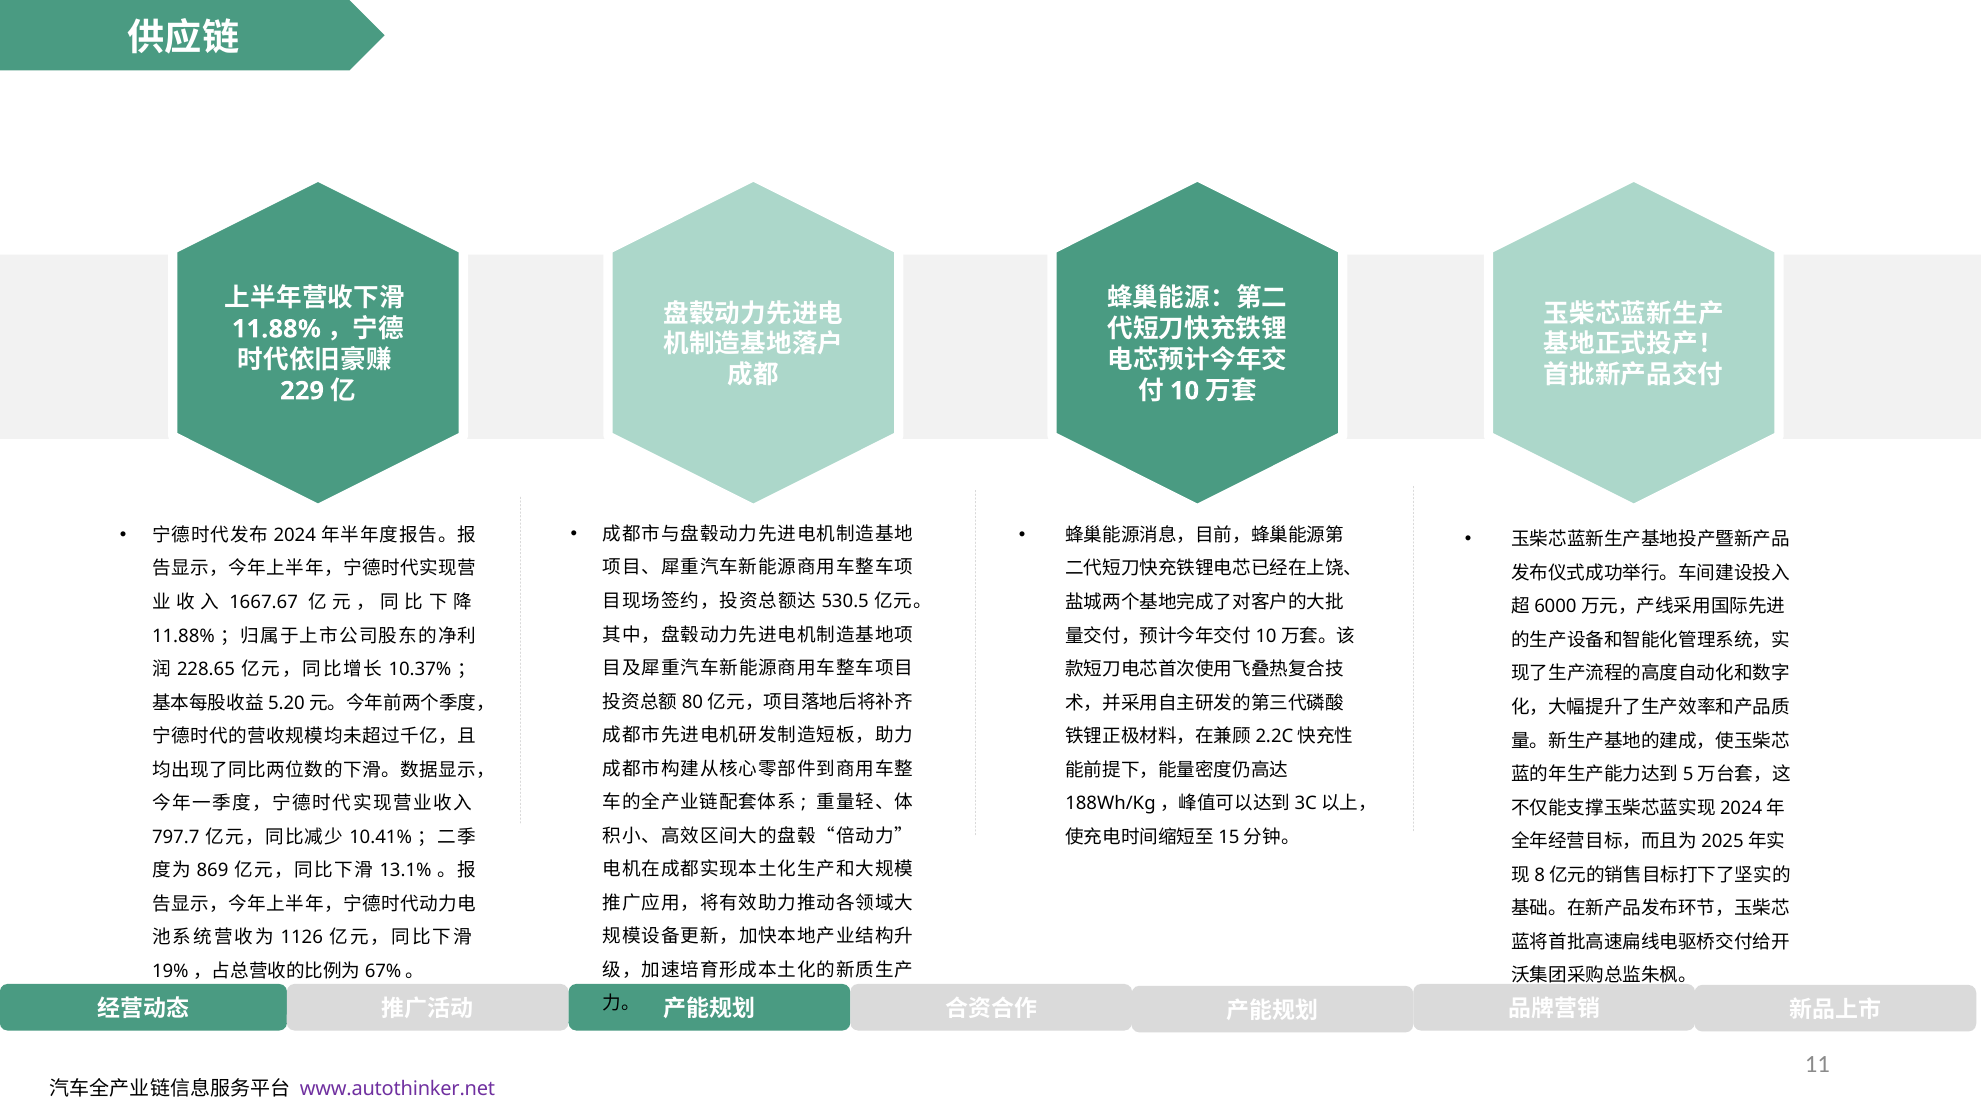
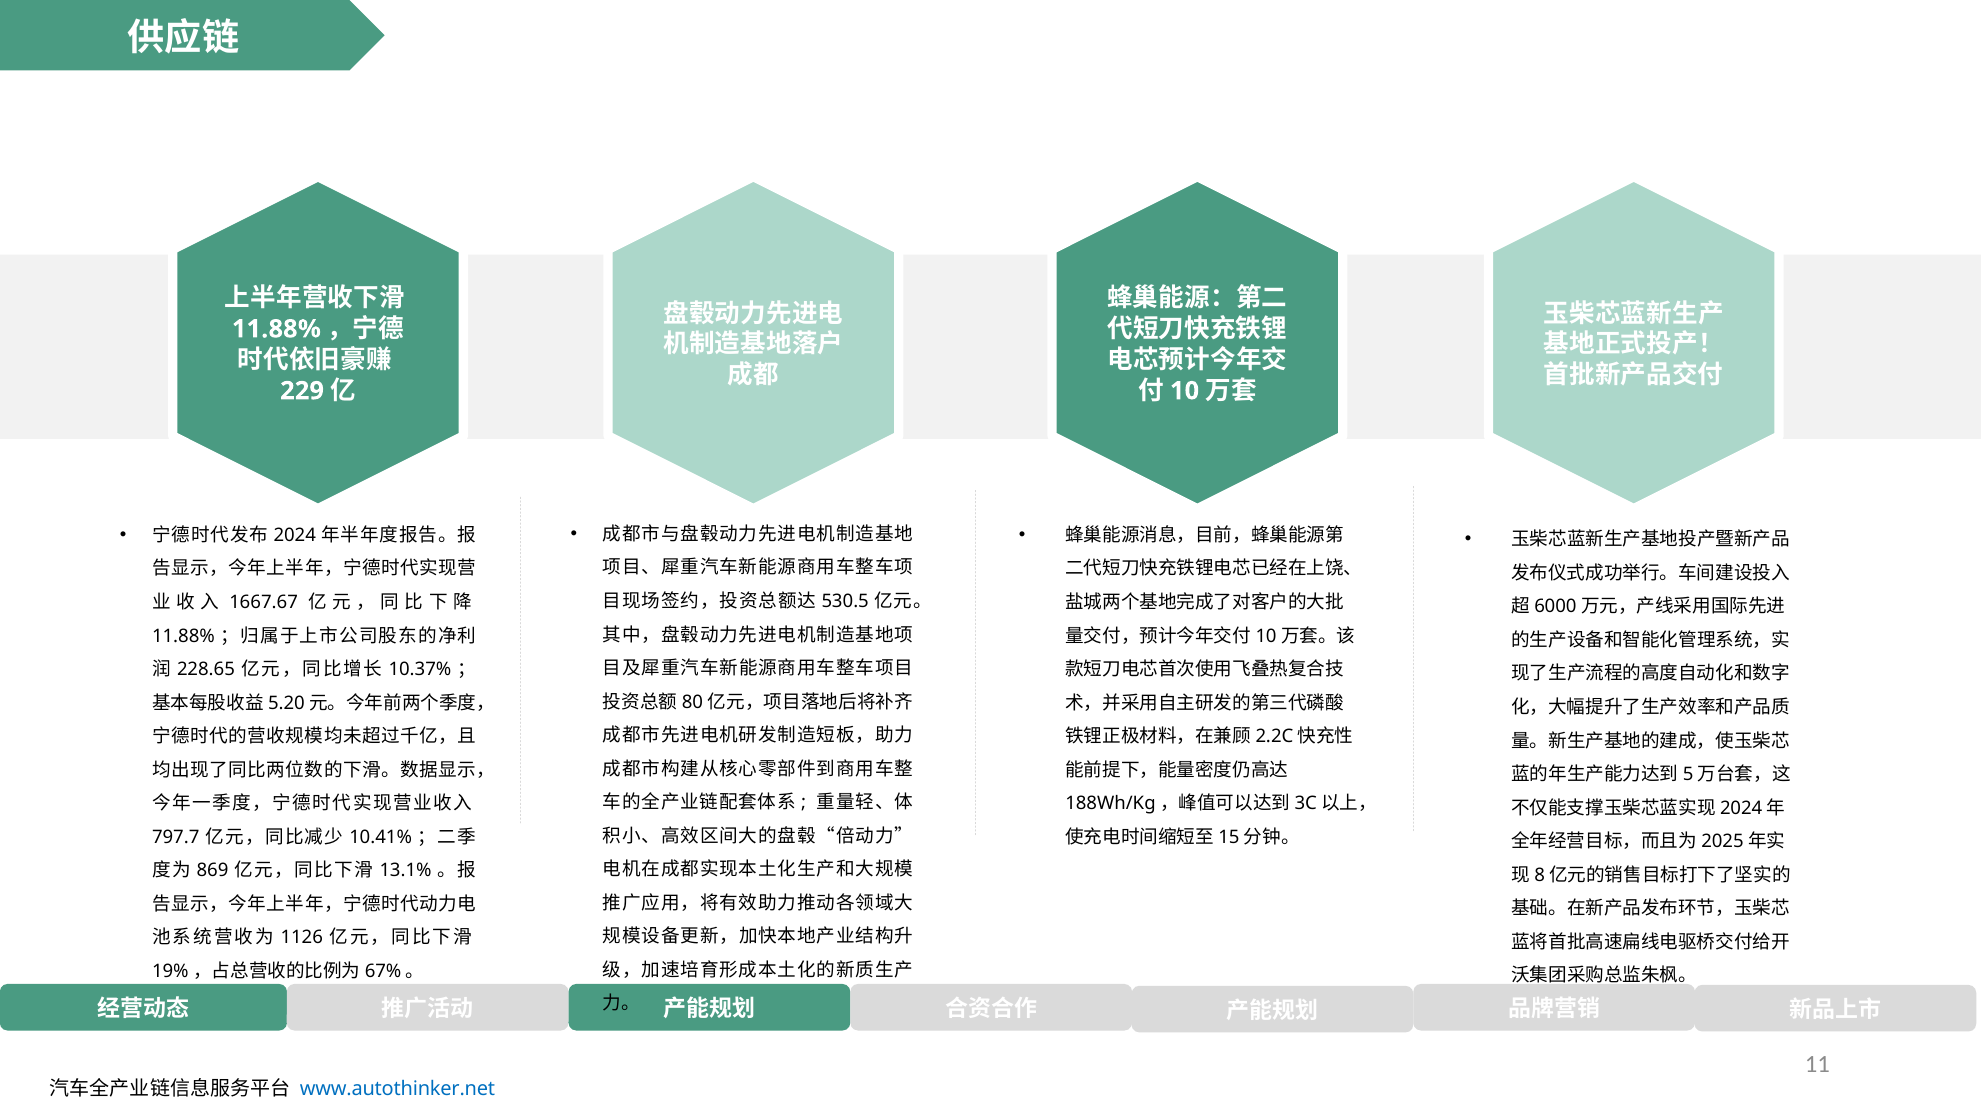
www.autothinker.net colour: purple -> blue (397, 1088)
